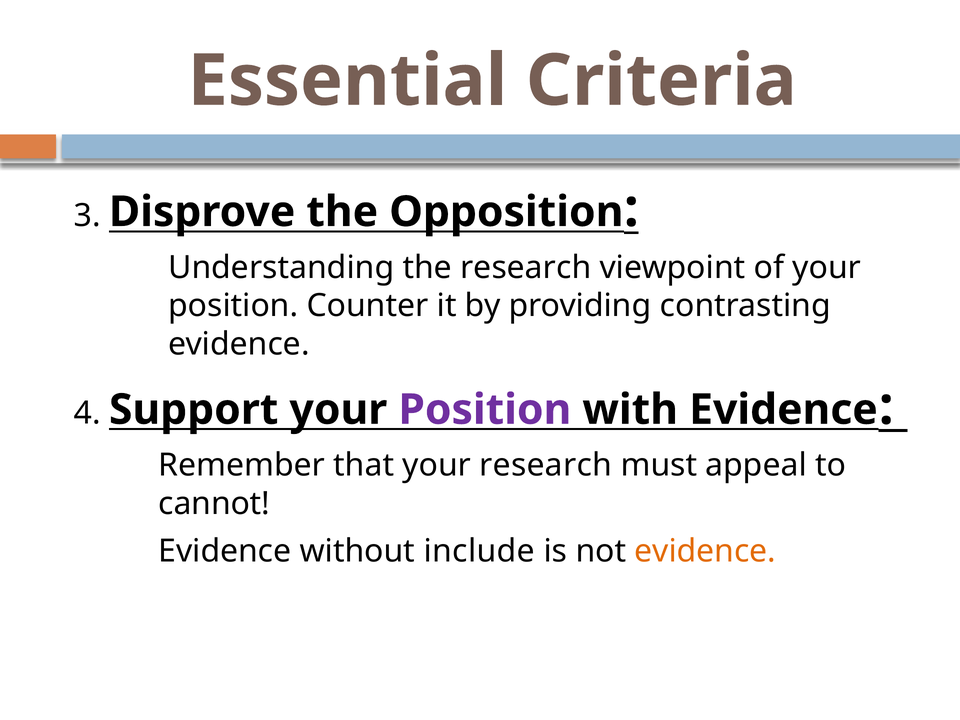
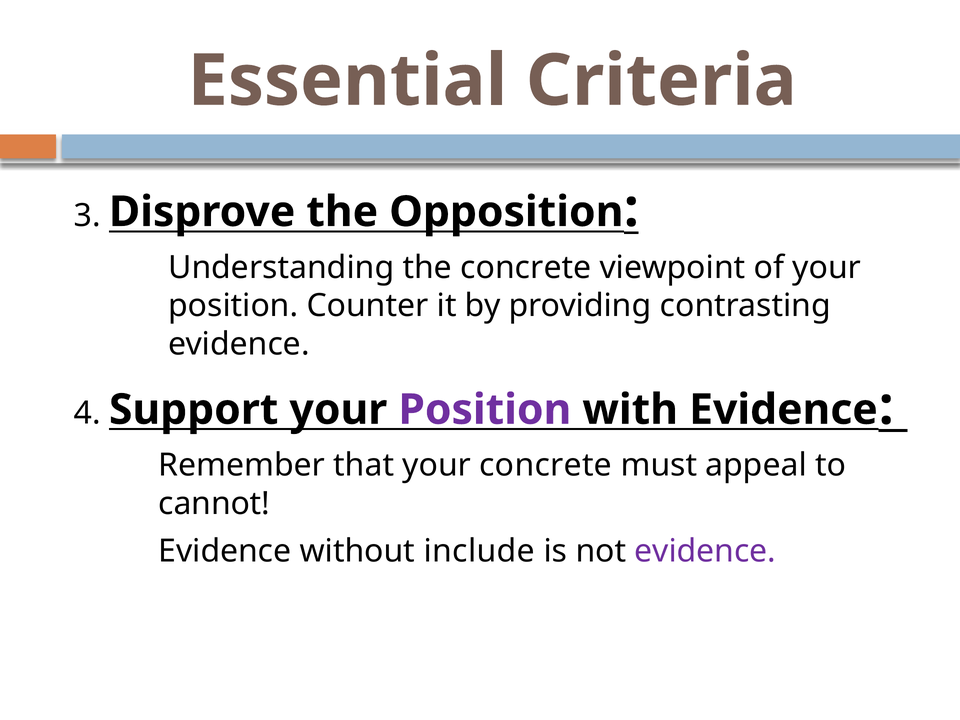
the research: research -> concrete (526, 267)
your research: research -> concrete (546, 465)
evidence colour: orange -> purple (705, 551)
